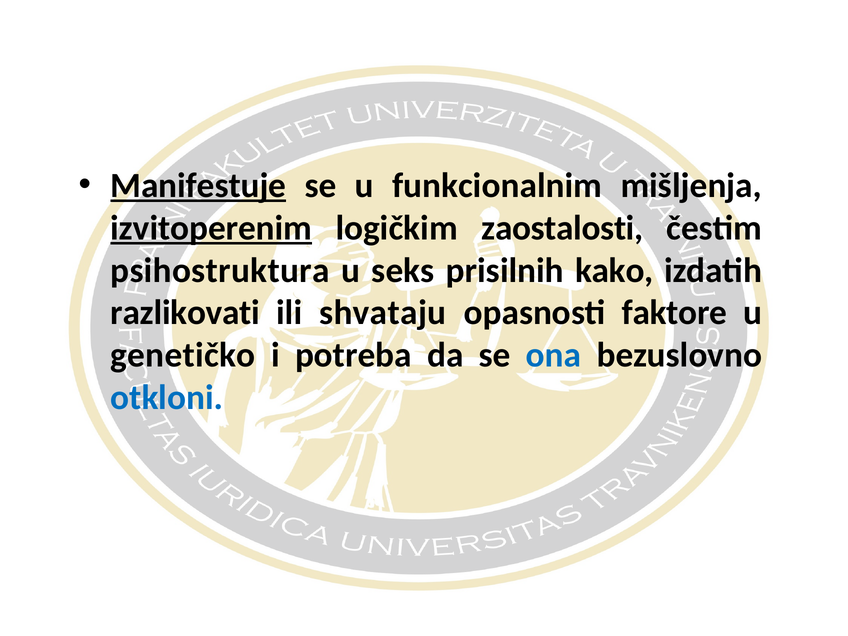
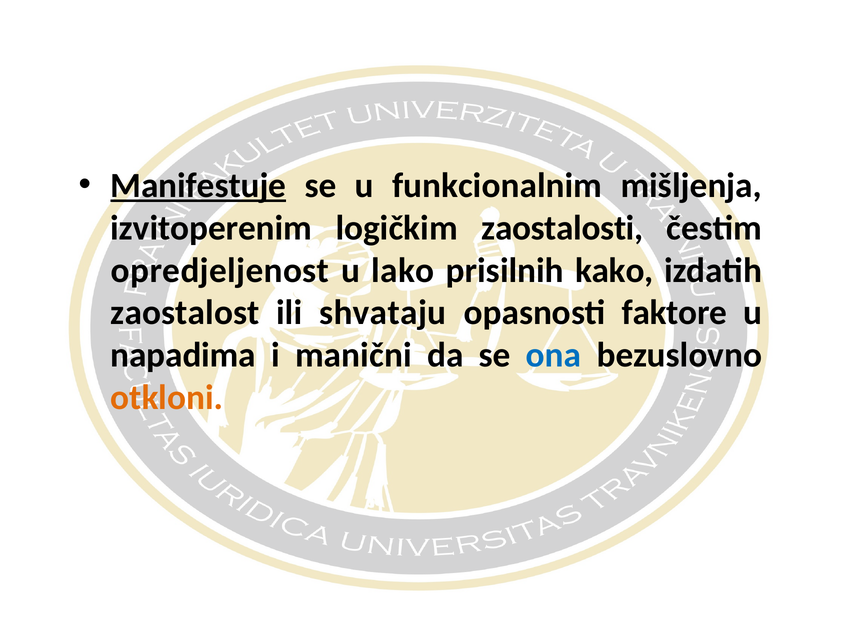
izvitoperenim underline: present -> none (211, 228)
psihostruktura: psihostruktura -> opredjeljenost (220, 270)
seks: seks -> lako (403, 270)
razlikovati: razlikovati -> zaostalost (185, 313)
genetičko: genetičko -> napadima (183, 355)
potreba: potreba -> manični (353, 355)
otkloni colour: blue -> orange (167, 398)
